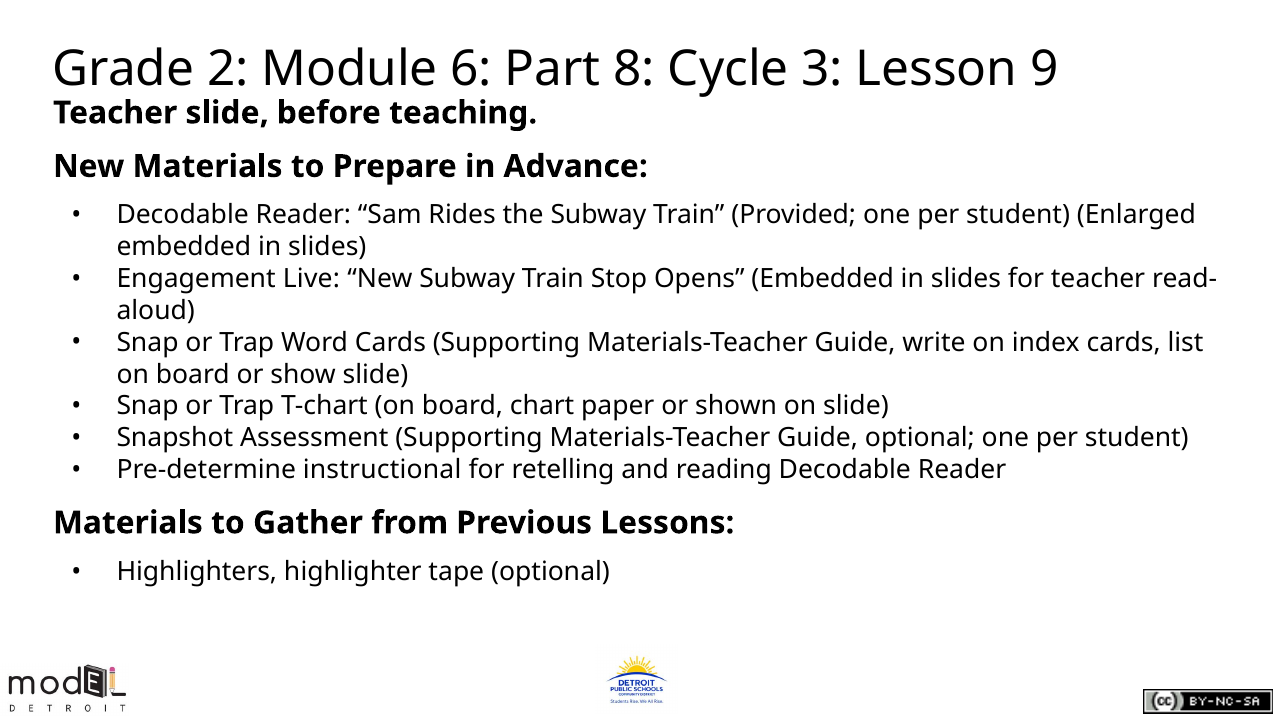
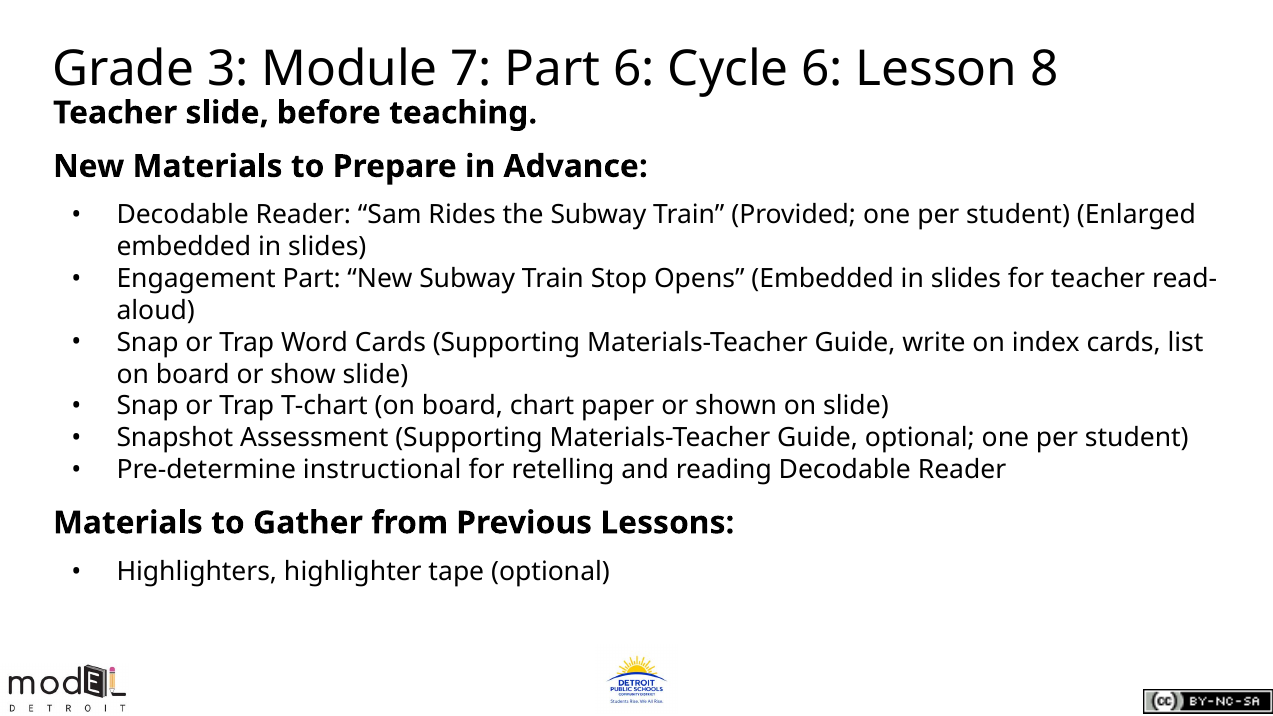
2: 2 -> 3 (228, 69)
6: 6 -> 7 (471, 69)
Part 8: 8 -> 6 (634, 69)
Cycle 3: 3 -> 6 (822, 69)
9: 9 -> 8 (1044, 69)
Engagement Live: Live -> Part (312, 279)
